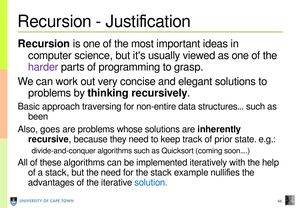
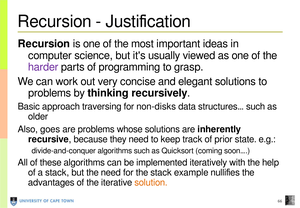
non-entire: non-entire -> non-disks (156, 106)
been: been -> older (38, 116)
solution colour: blue -> orange (151, 182)
